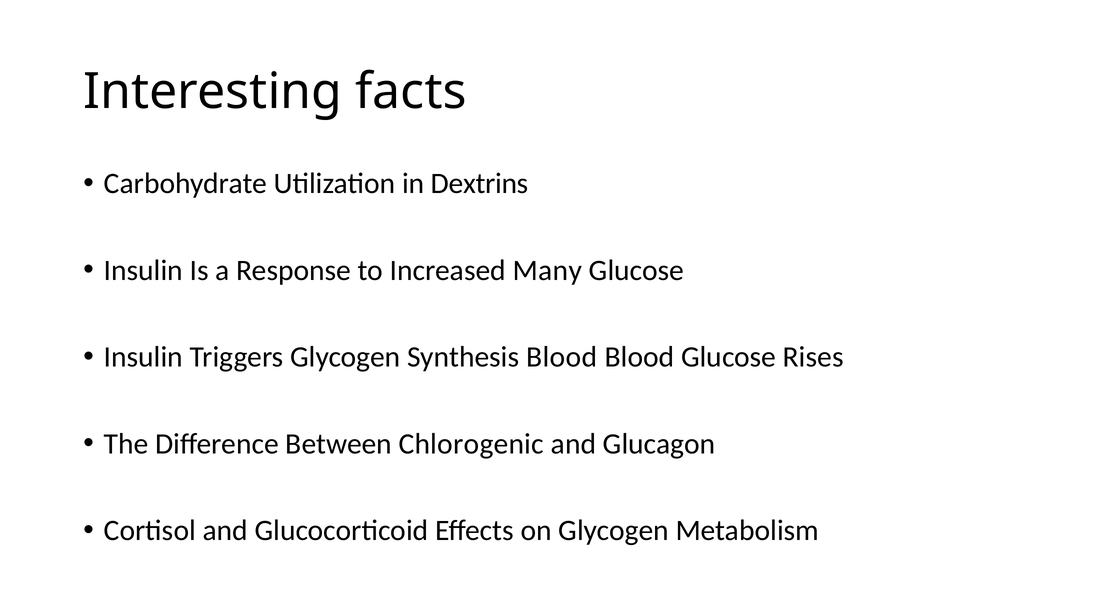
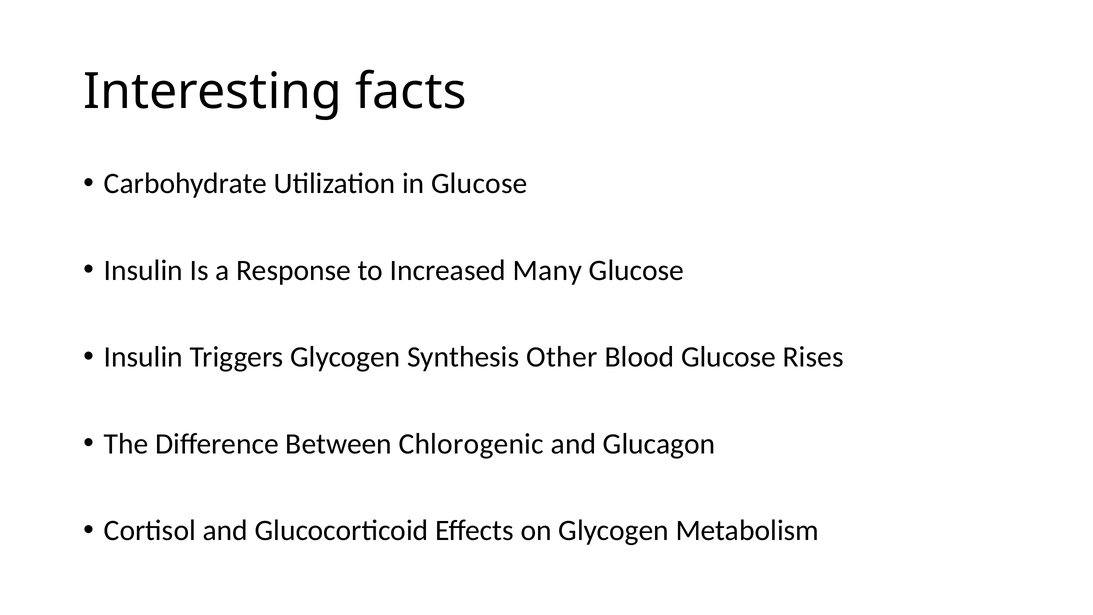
in Dextrins: Dextrins -> Glucose (479, 184)
Synthesis Blood: Blood -> Other (562, 357)
